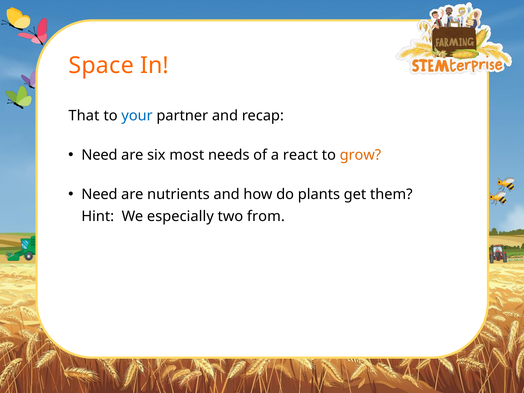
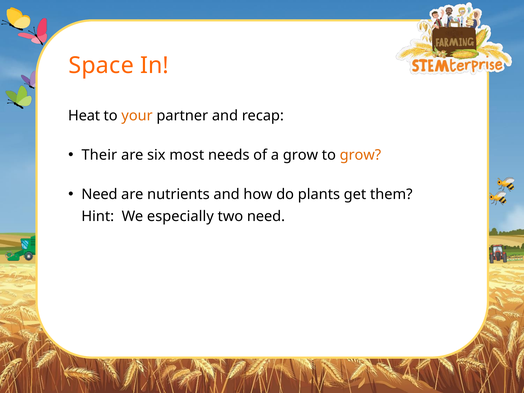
That: That -> Heat (84, 116)
your colour: blue -> orange (137, 116)
Need: Need -> Their (99, 155)
a react: react -> grow (300, 155)
two from: from -> need (266, 216)
